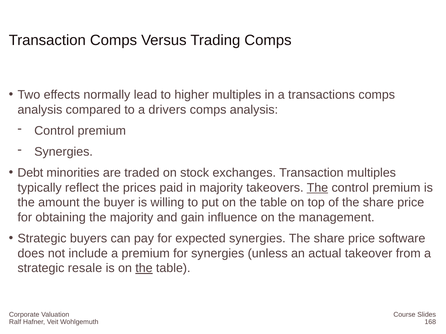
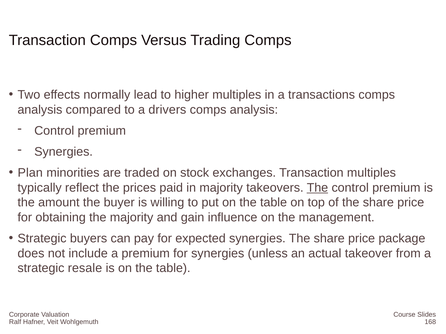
Debt: Debt -> Plan (30, 173)
software: software -> package (402, 239)
the underline: present -> none (144, 269)
